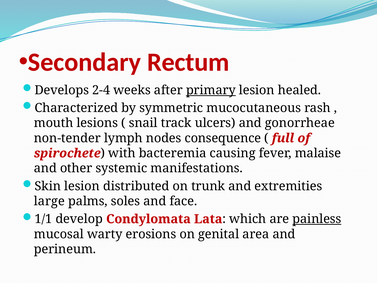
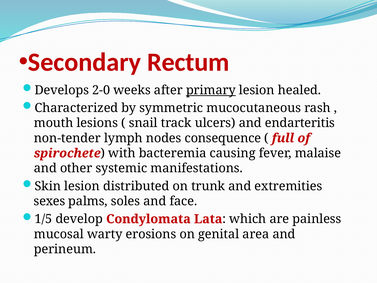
2-4: 2-4 -> 2-0 (101, 90)
gonorrheae: gonorrheae -> endarteritis (300, 123)
large: large -> sexes (49, 201)
1/1: 1/1 -> 1/5 (43, 219)
painless underline: present -> none (317, 219)
